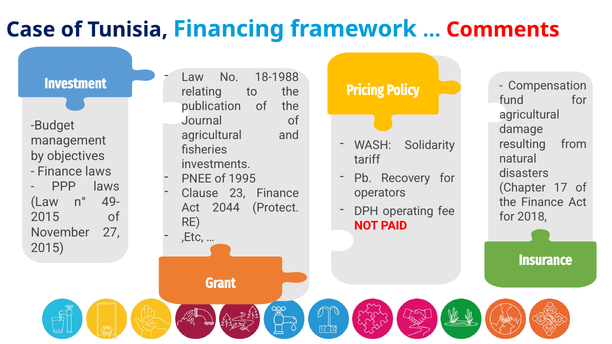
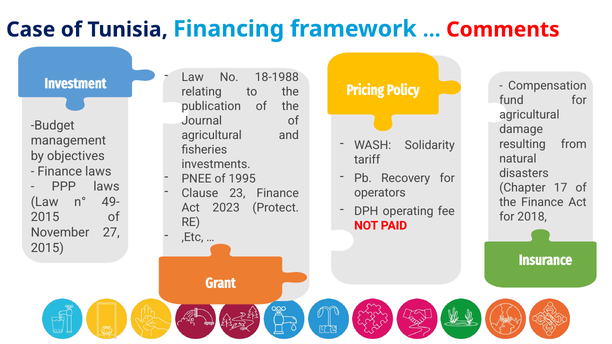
2044: 2044 -> 2023 (226, 208)
